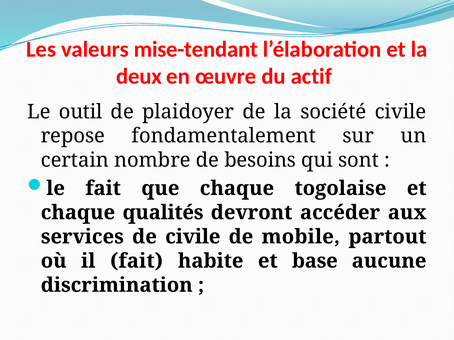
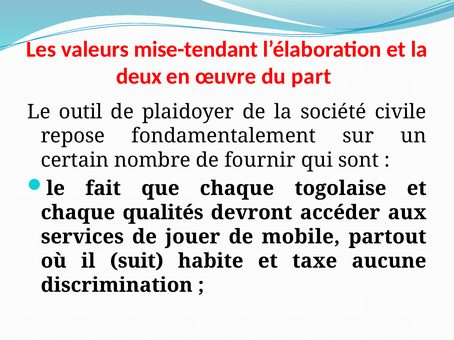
actif: actif -> part (311, 77)
besoins: besoins -> fournir (260, 160)
de civile: civile -> jouer (193, 237)
il fait: fait -> suit (137, 261)
base: base -> taxe (315, 261)
